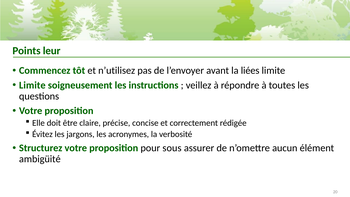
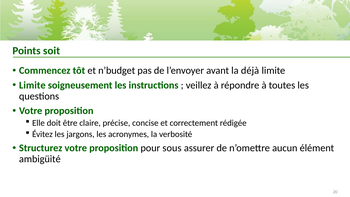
leur: leur -> soit (52, 51)
n’utilisez: n’utilisez -> n’budget (117, 70)
liées: liées -> déjà (250, 70)
